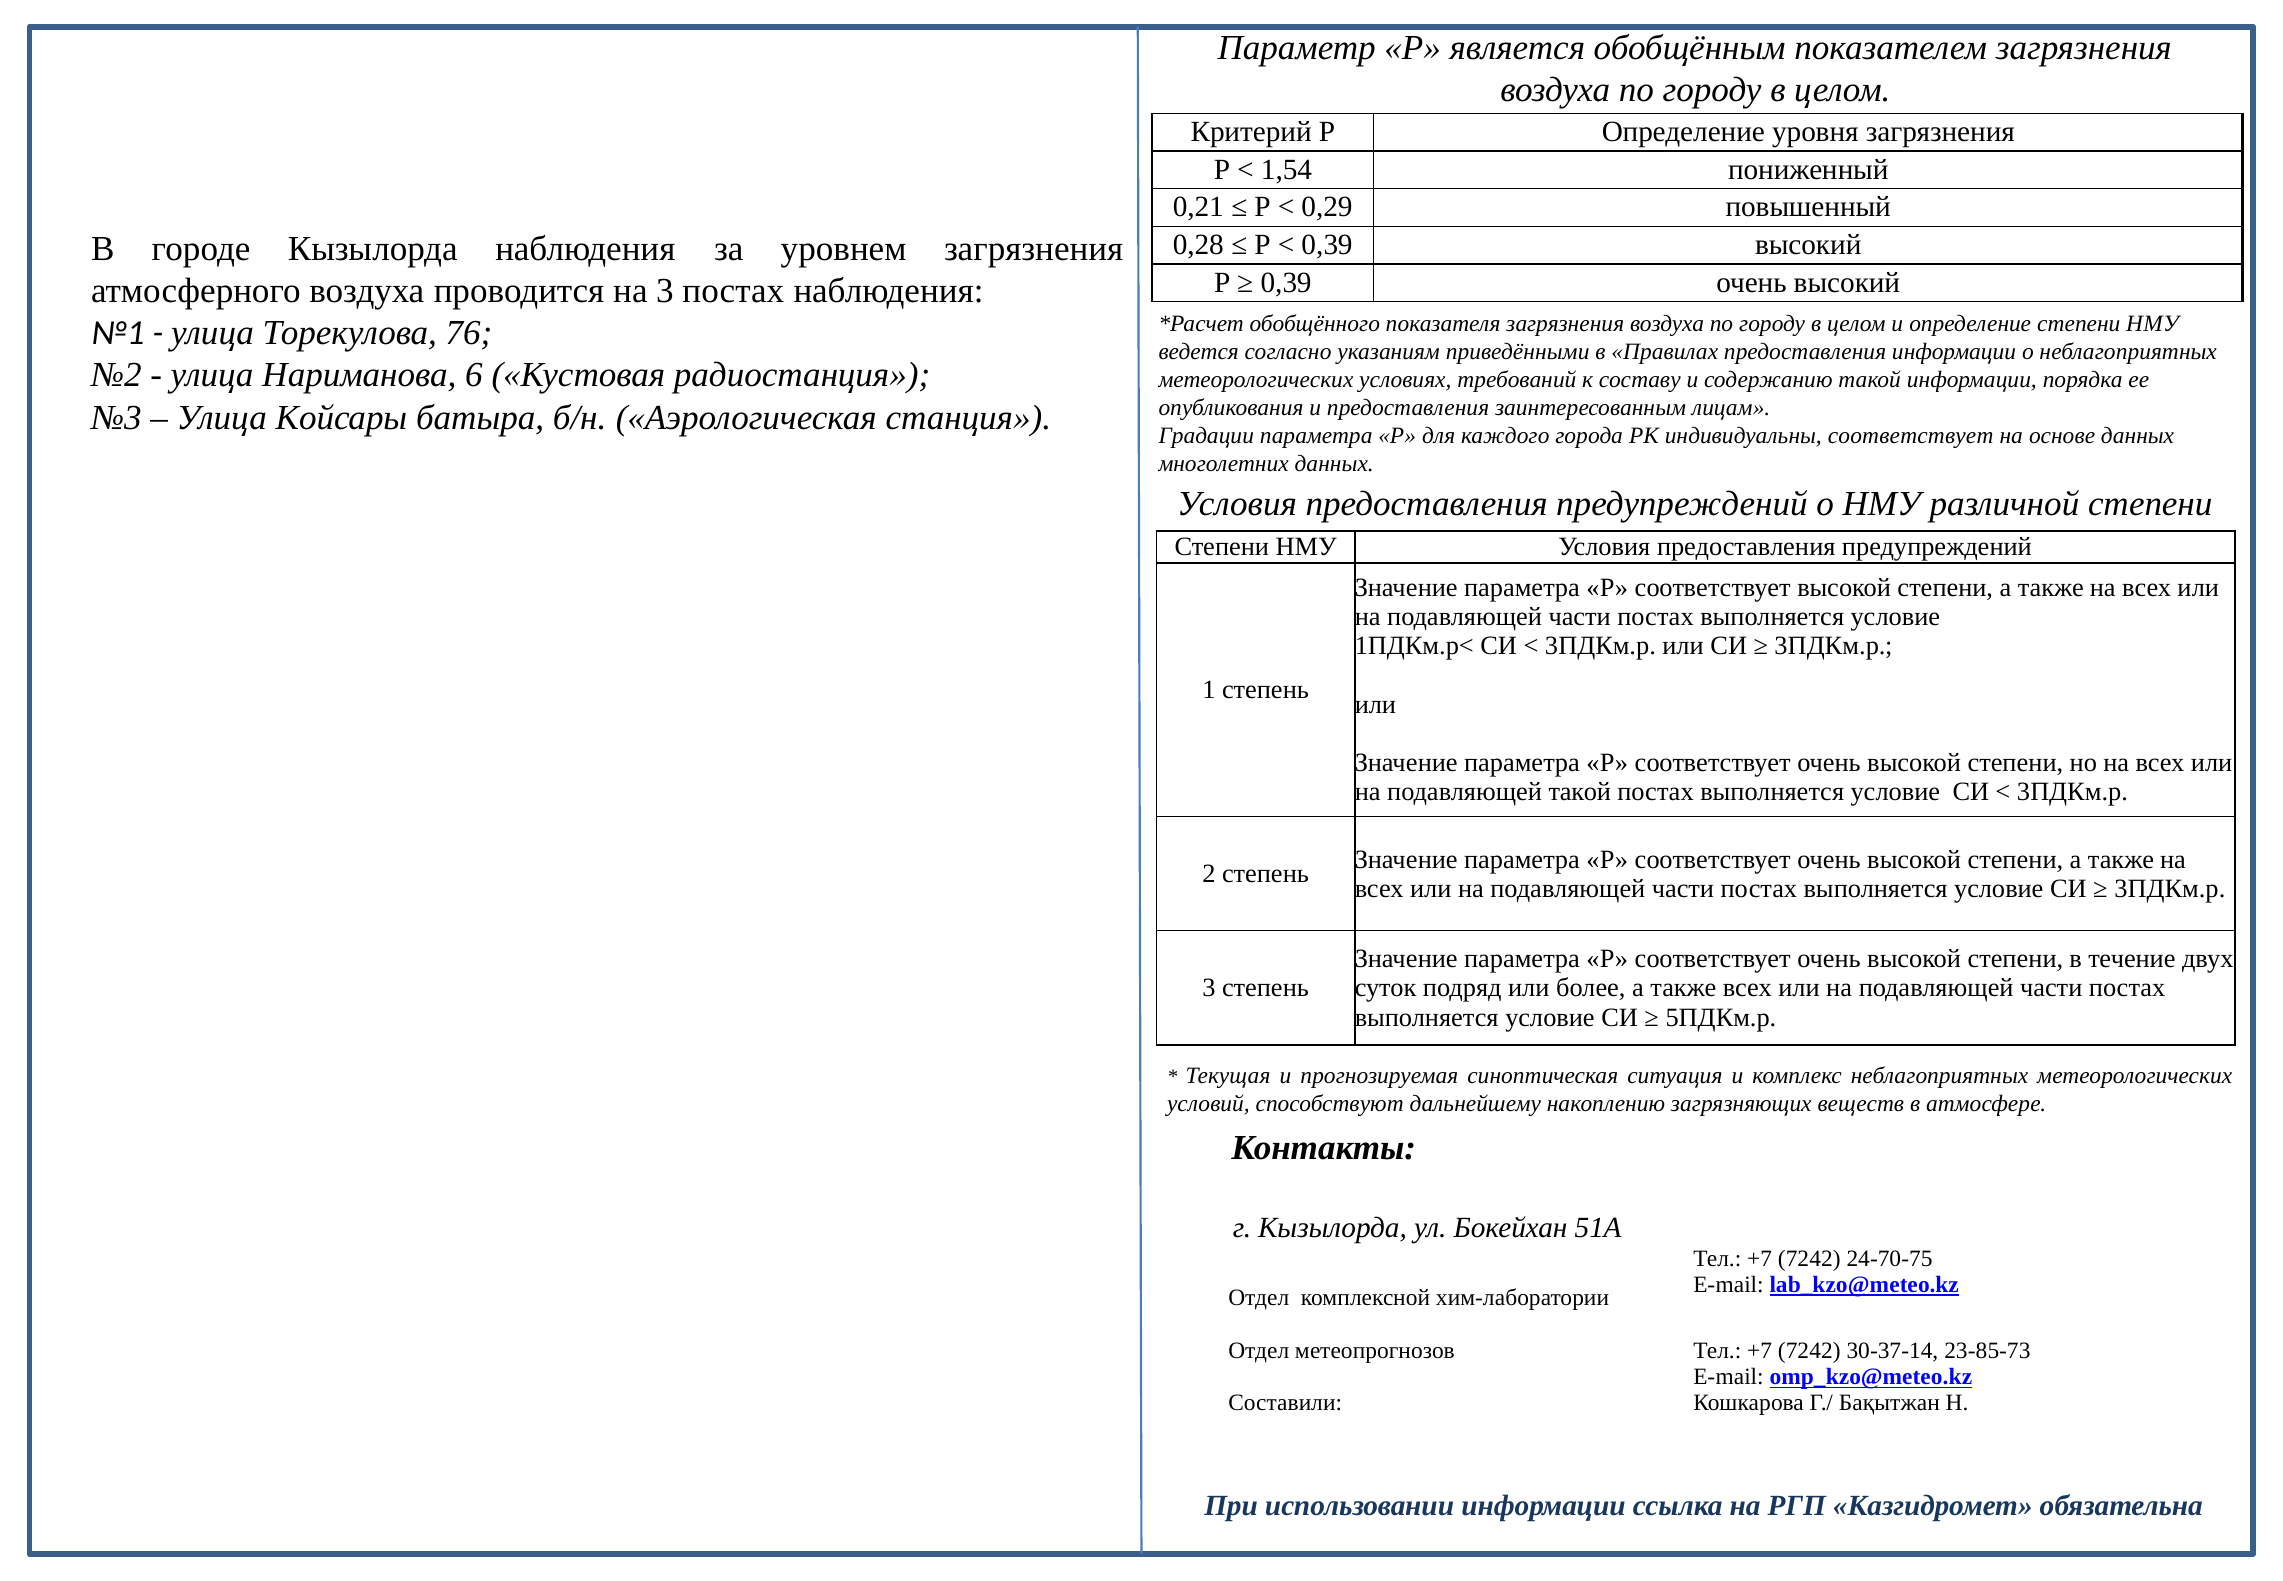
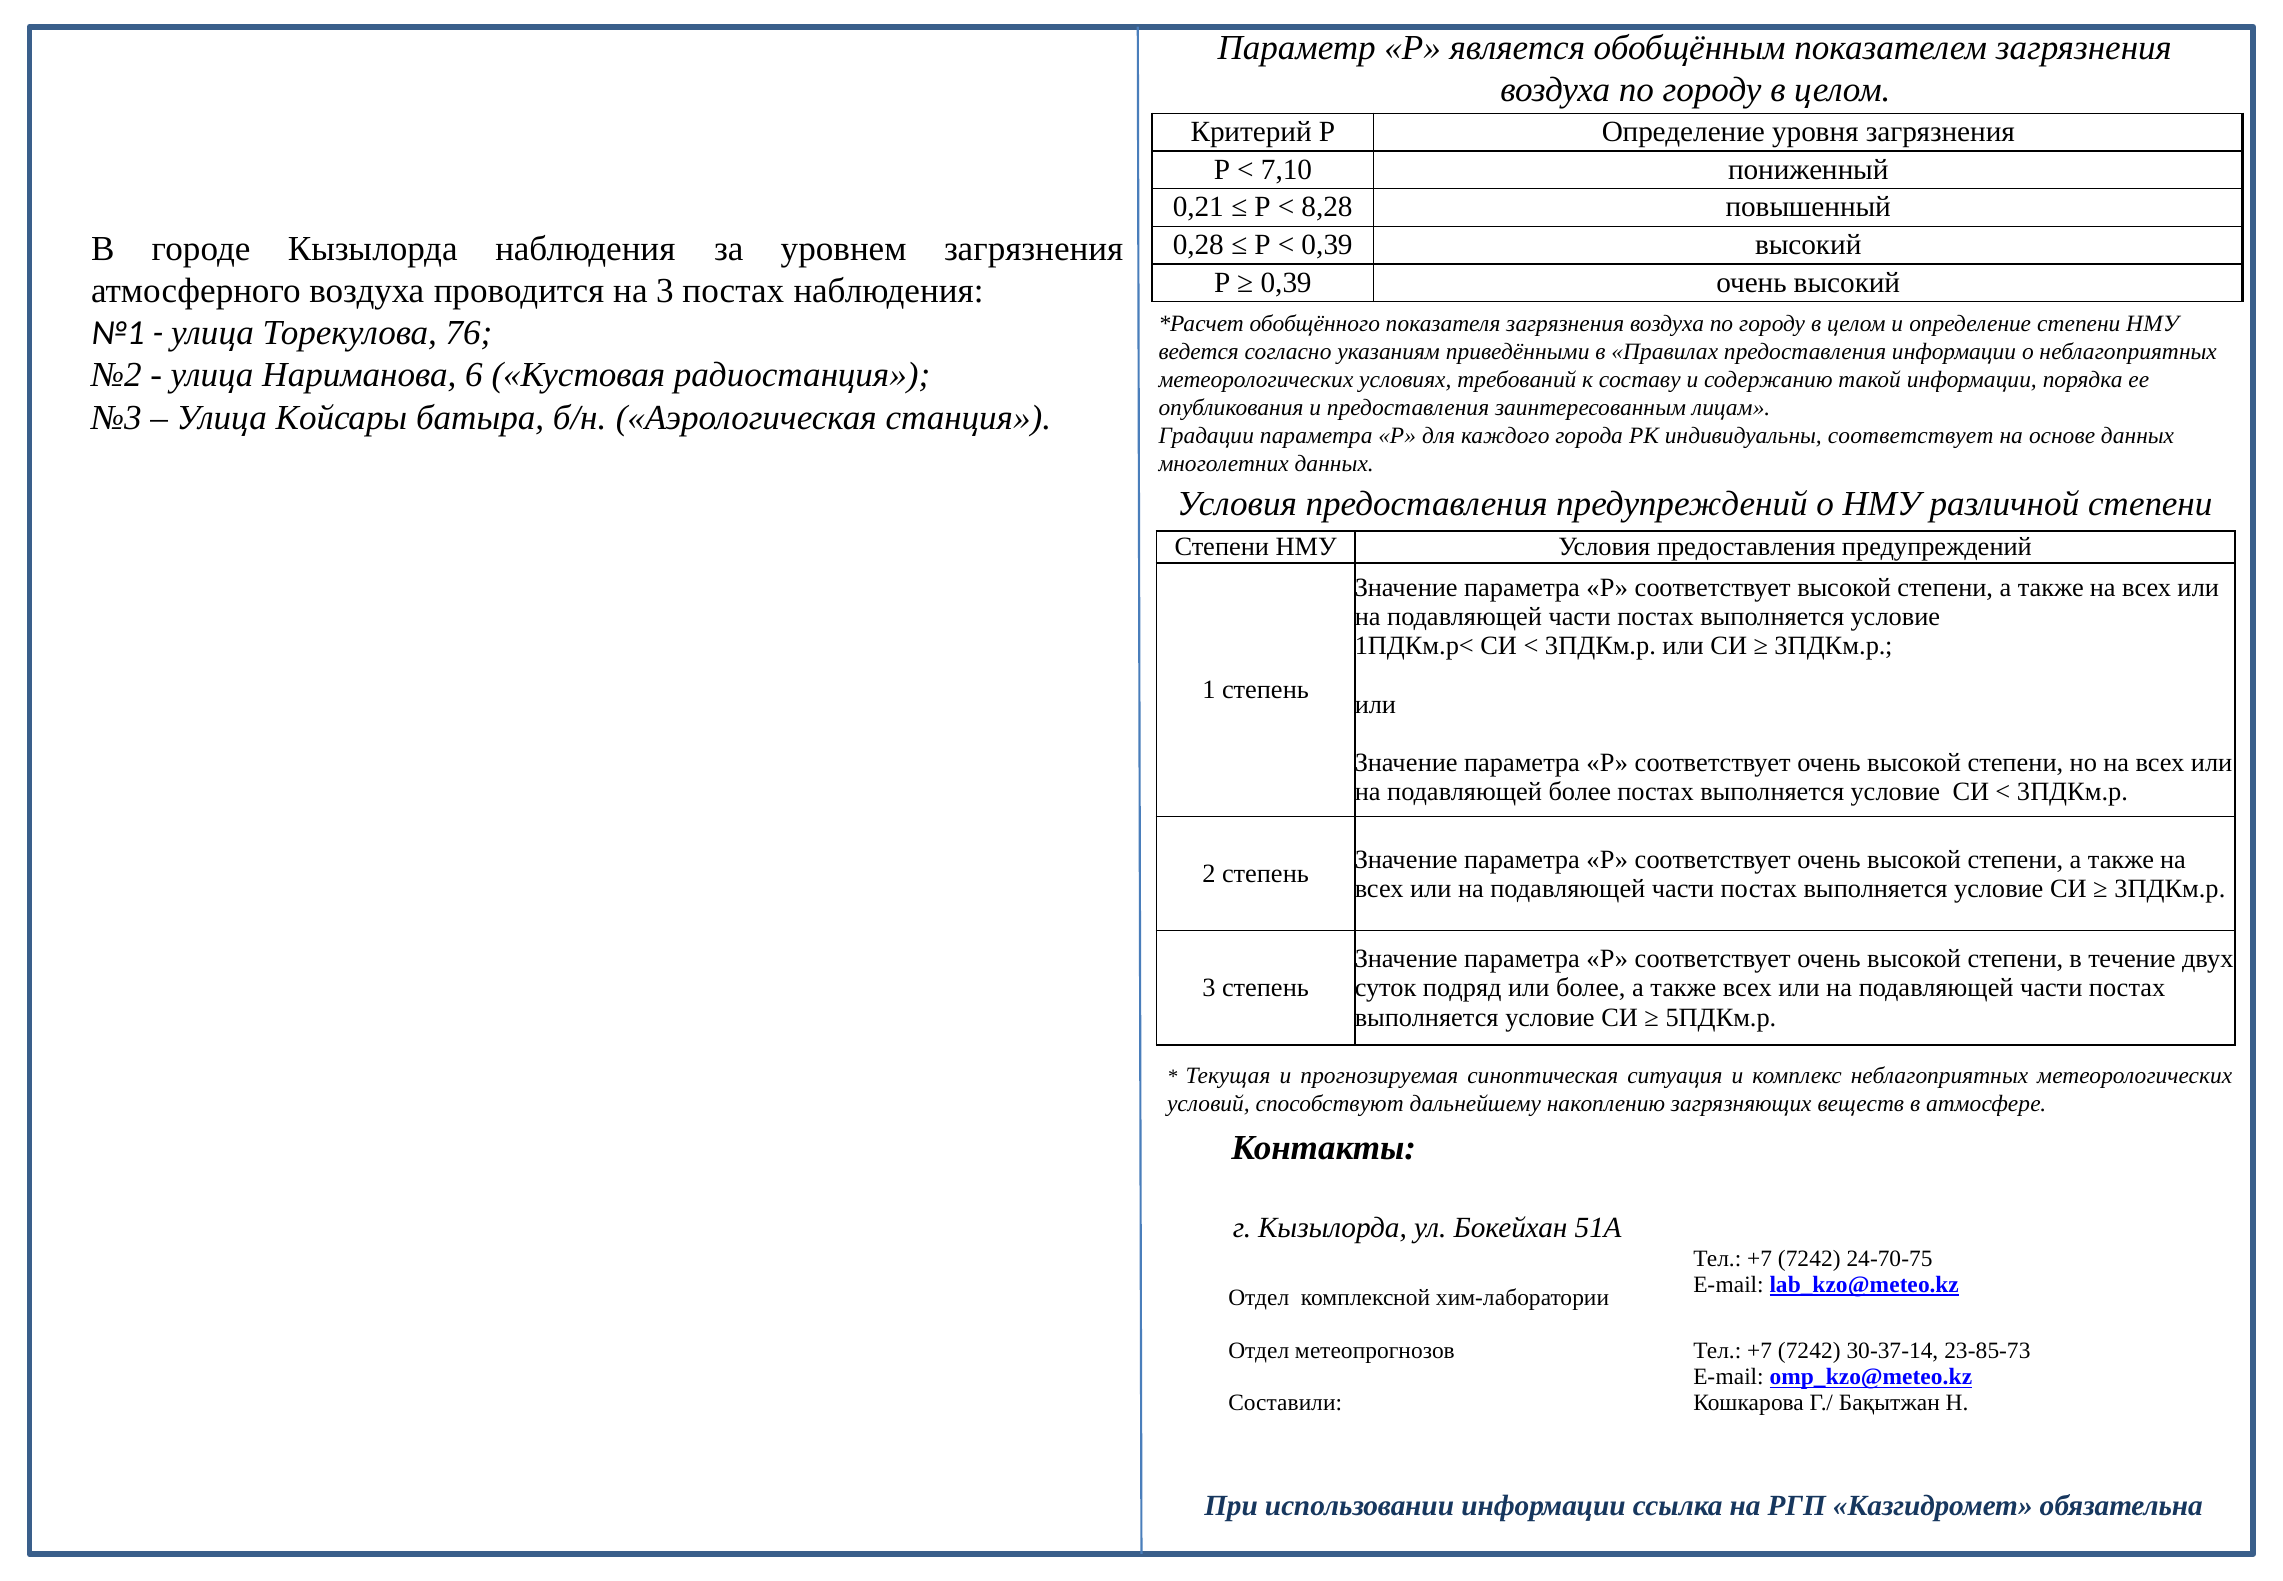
1,54: 1,54 -> 7,10 (1286, 170)
0,29: 0,29 -> 8,28 (1327, 207)
подавляющей такой: такой -> более (1580, 792)
